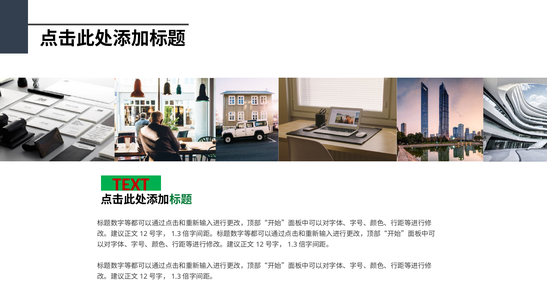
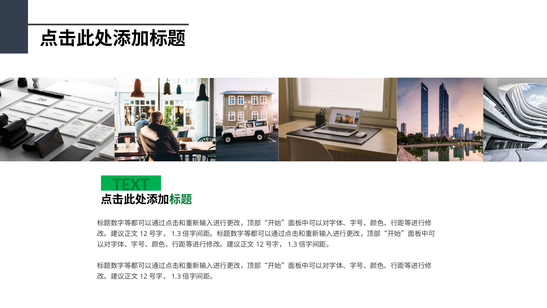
TEXT colour: red -> green (131, 184)
